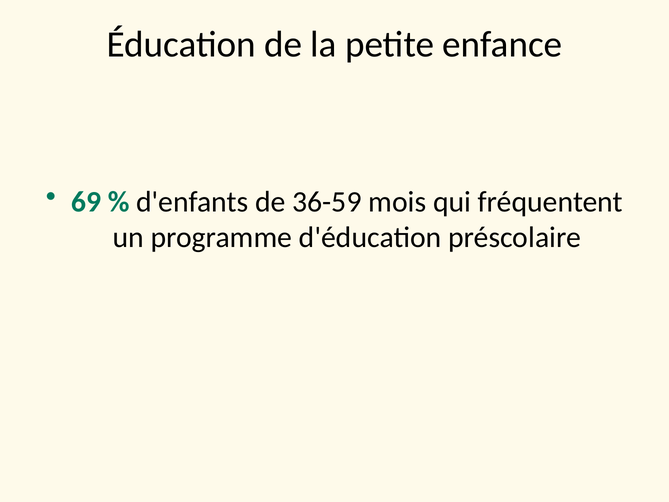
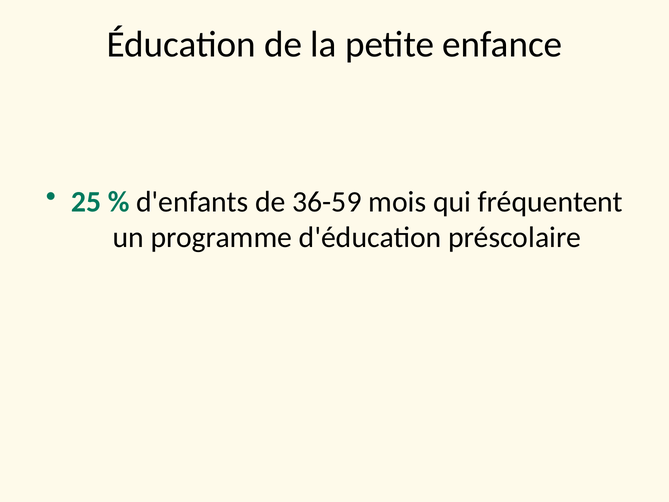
69: 69 -> 25 (86, 202)
